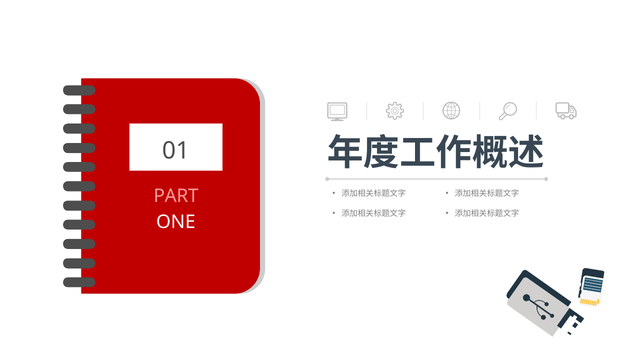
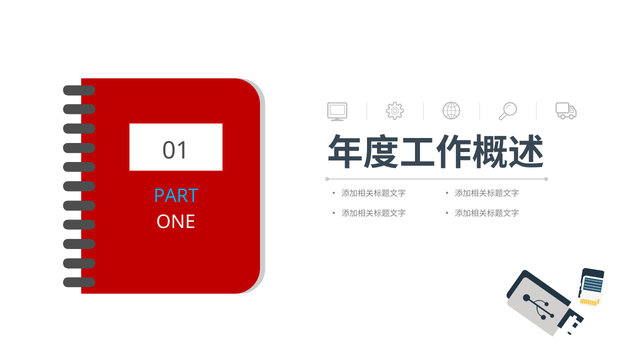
PART colour: pink -> light blue (176, 196)
